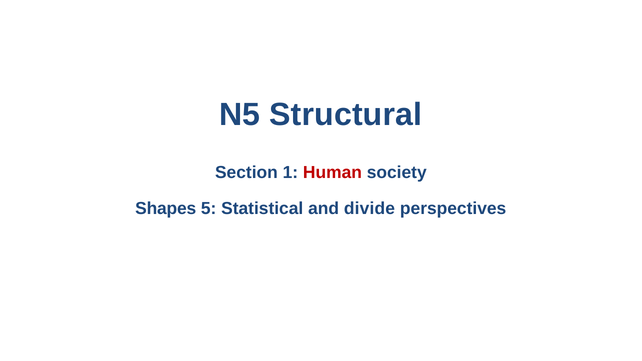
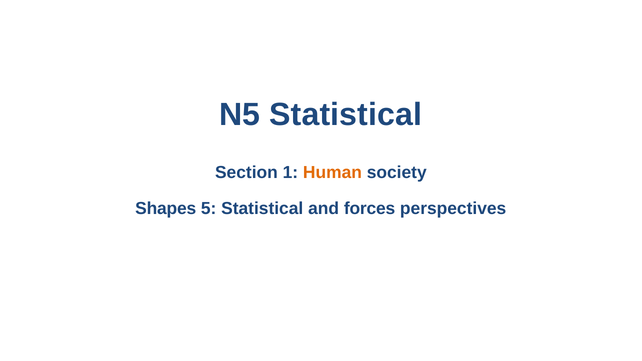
N5 Structural: Structural -> Statistical (346, 115)
Human colour: red -> orange (332, 173)
divide: divide -> forces (370, 209)
